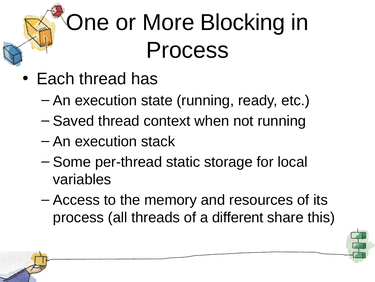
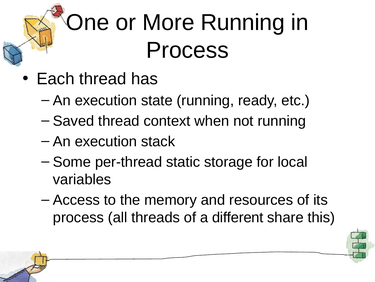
More Blocking: Blocking -> Running (243, 23)
